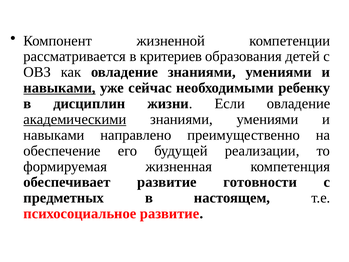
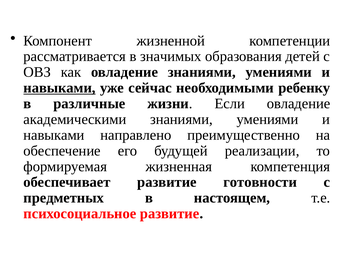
критериев: критериев -> значимых (171, 56)
дисциплин: дисциплин -> различные (89, 103)
академическими underline: present -> none (75, 119)
